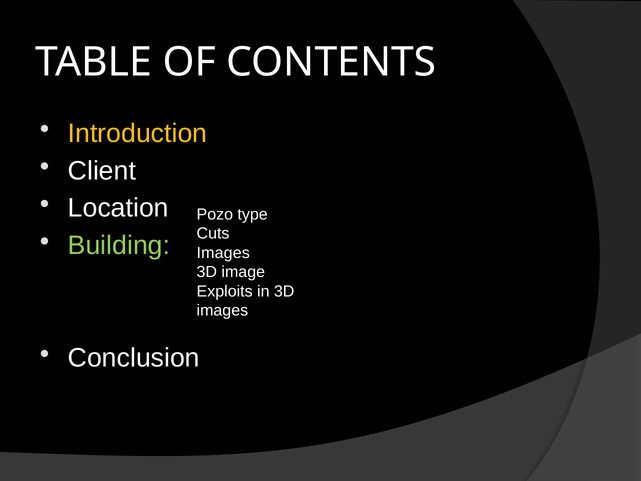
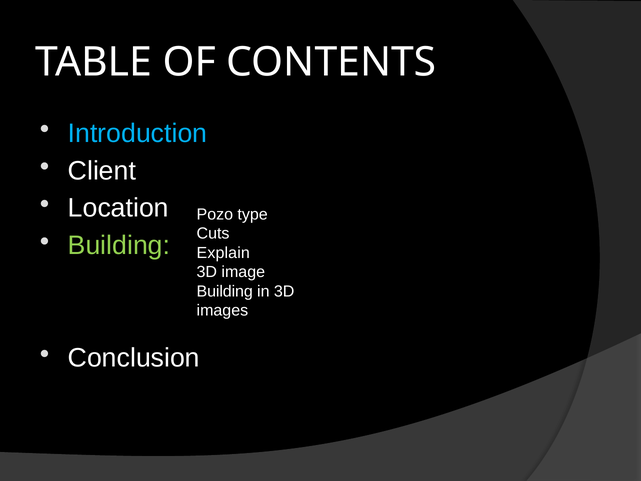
Introduction colour: yellow -> light blue (138, 133)
Images: Images -> Explain (223, 253)
Exploits: Exploits -> Building (225, 291)
